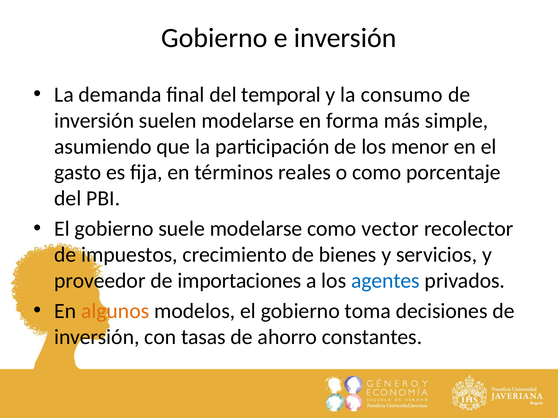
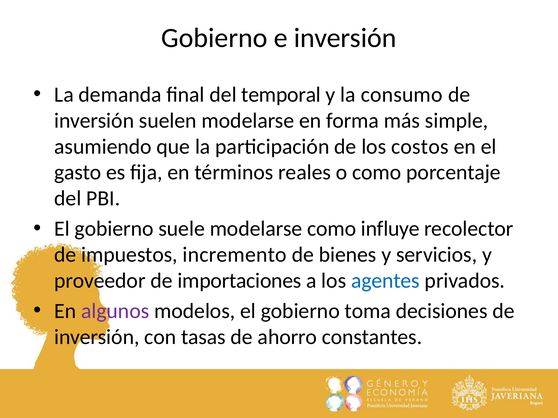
menor: menor -> costos (420, 147)
vector: vector -> influye (390, 229)
crecimiento: crecimiento -> incremento (235, 255)
algunos colour: orange -> purple (115, 311)
